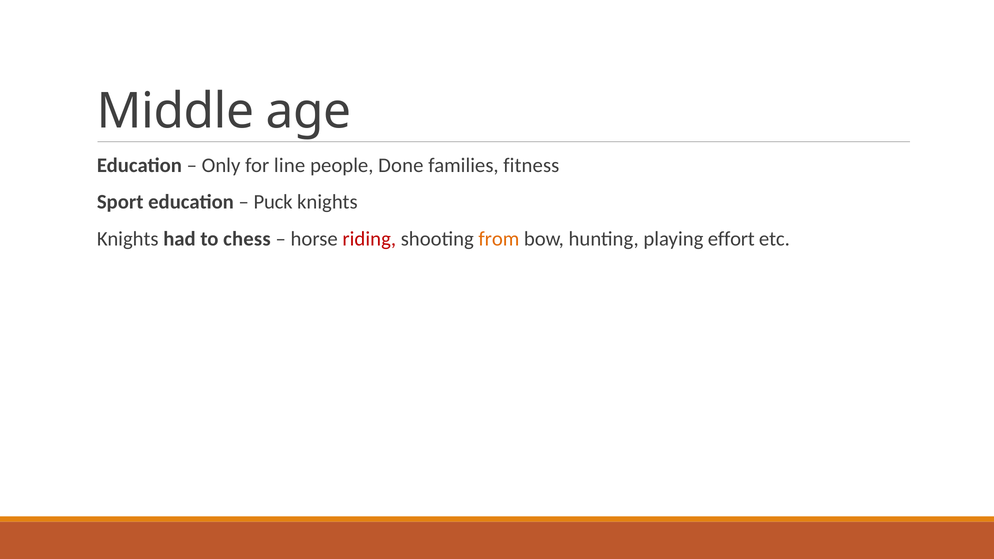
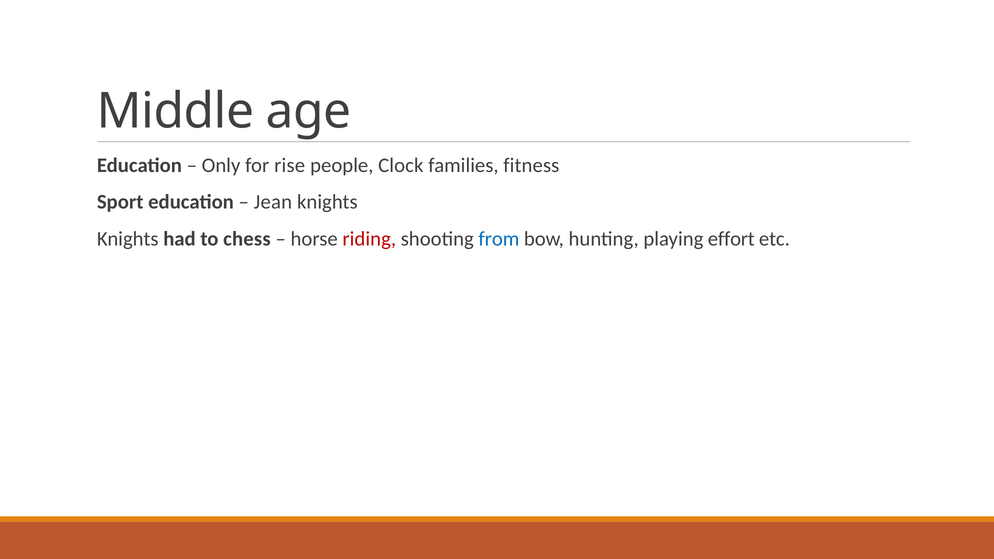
line: line -> rise (290, 165)
Done: Done -> Clock (401, 165)
Puck: Puck -> Jean (273, 202)
from colour: orange -> blue (499, 239)
